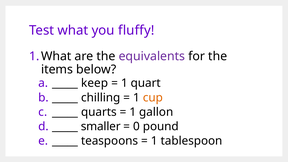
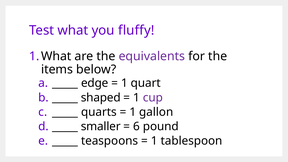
keep: keep -> edge (95, 83)
chilling: chilling -> shaped (101, 98)
cup colour: orange -> purple (153, 98)
0: 0 -> 6 (136, 126)
